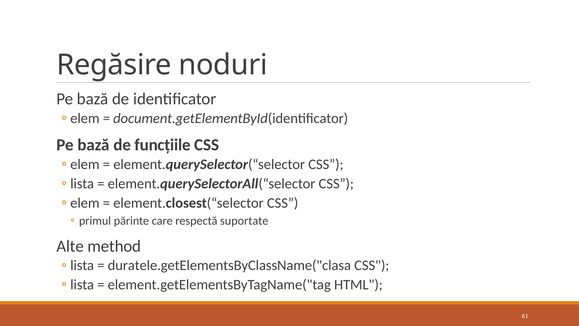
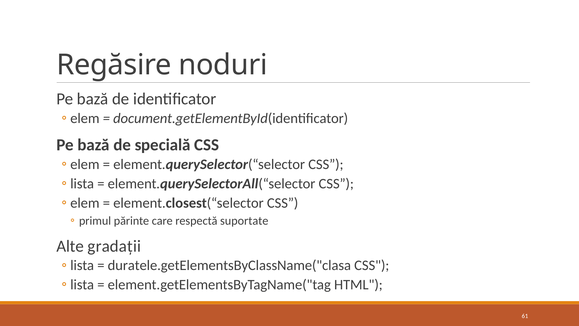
funcțiile: funcțiile -> specială (163, 145)
method: method -> gradații (114, 246)
